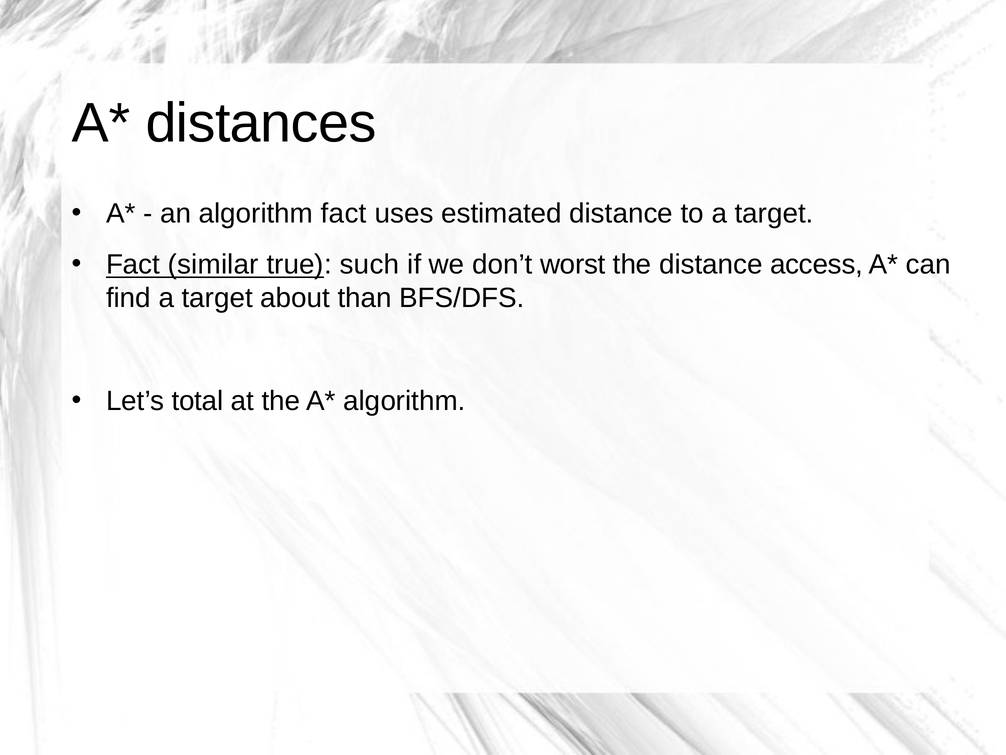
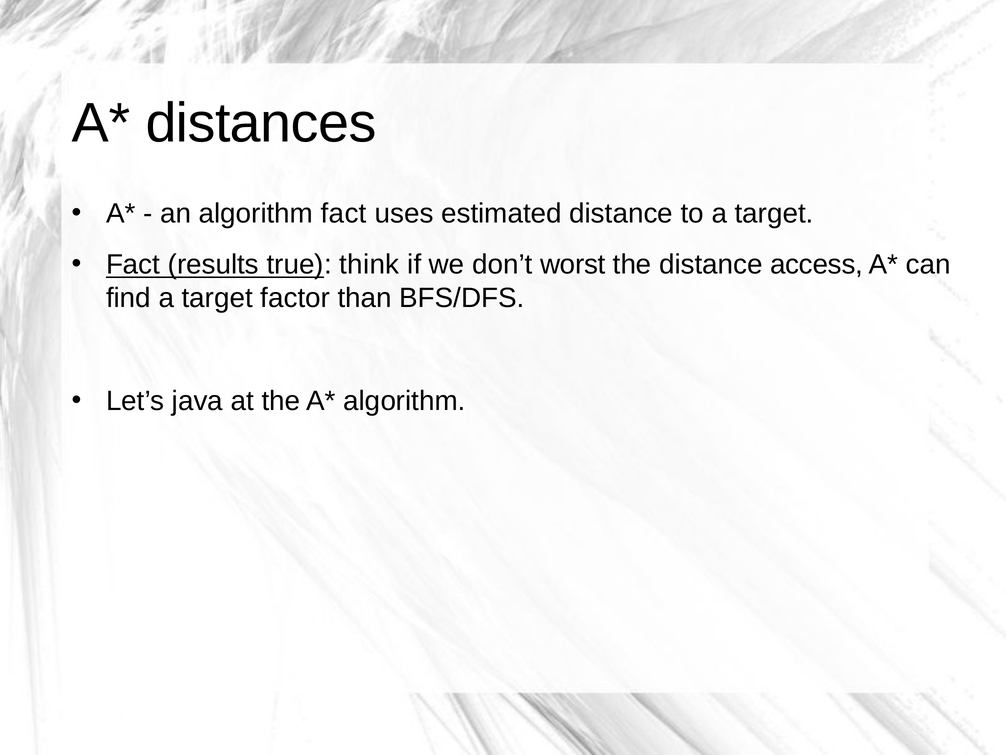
similar: similar -> results (213, 265)
such: such -> think (369, 265)
about: about -> factor (295, 298)
total: total -> java (197, 401)
